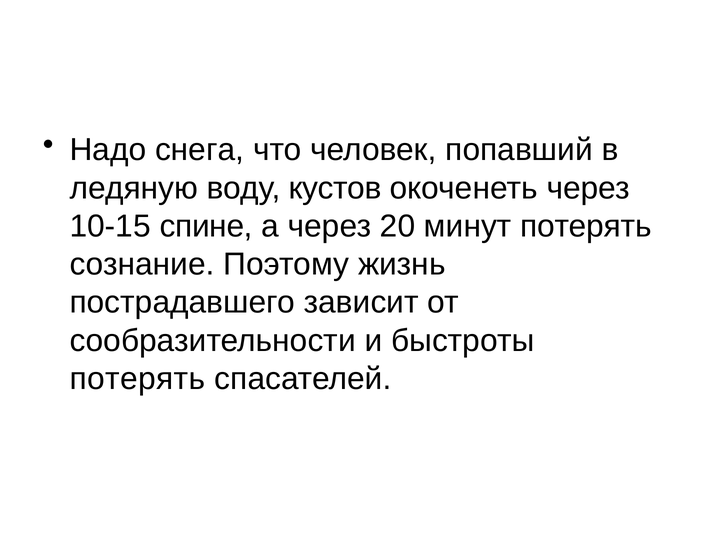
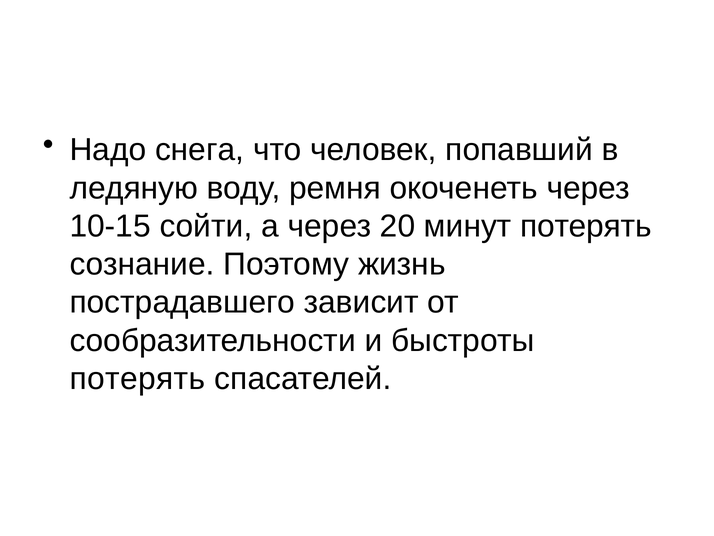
кустов: кустов -> ремня (335, 188)
спине: спине -> сойти (206, 226)
